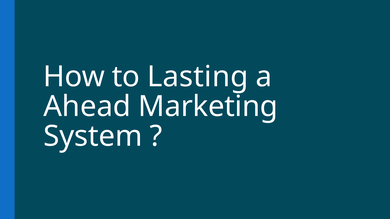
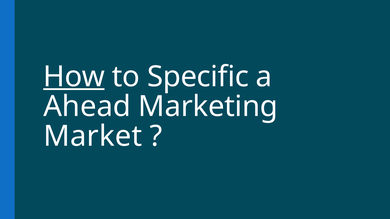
How underline: none -> present (74, 77)
Lasting: Lasting -> Specific (198, 77)
System: System -> Market (93, 136)
